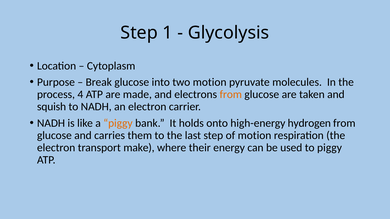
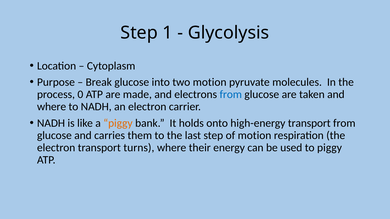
4: 4 -> 0 (80, 95)
from colour: orange -> blue (231, 95)
squish: squish -> where (52, 107)
high-energy hydrogen: hydrogen -> transport (309, 123)
make: make -> turns (139, 148)
